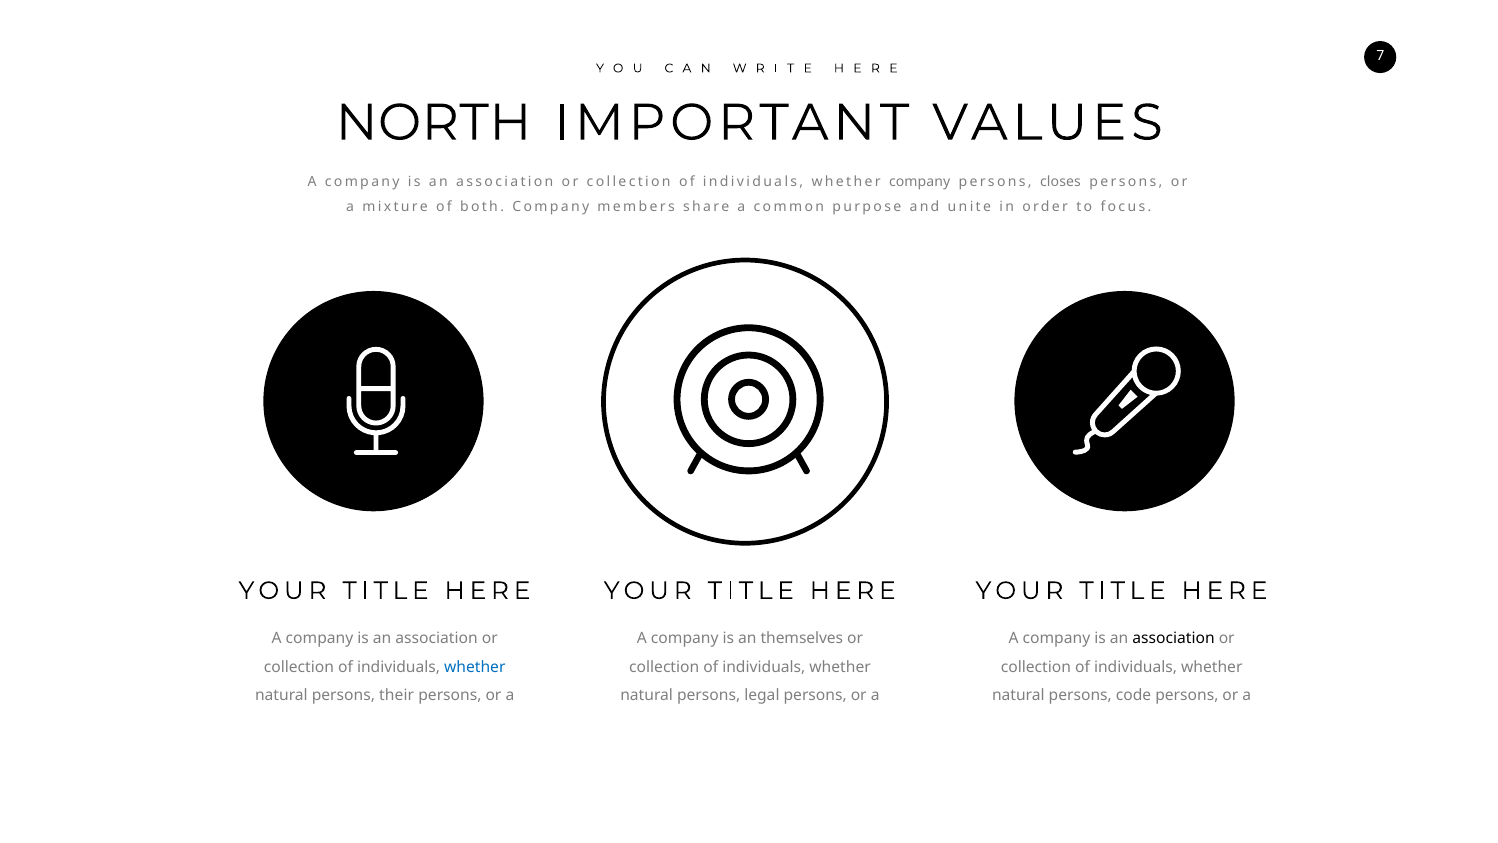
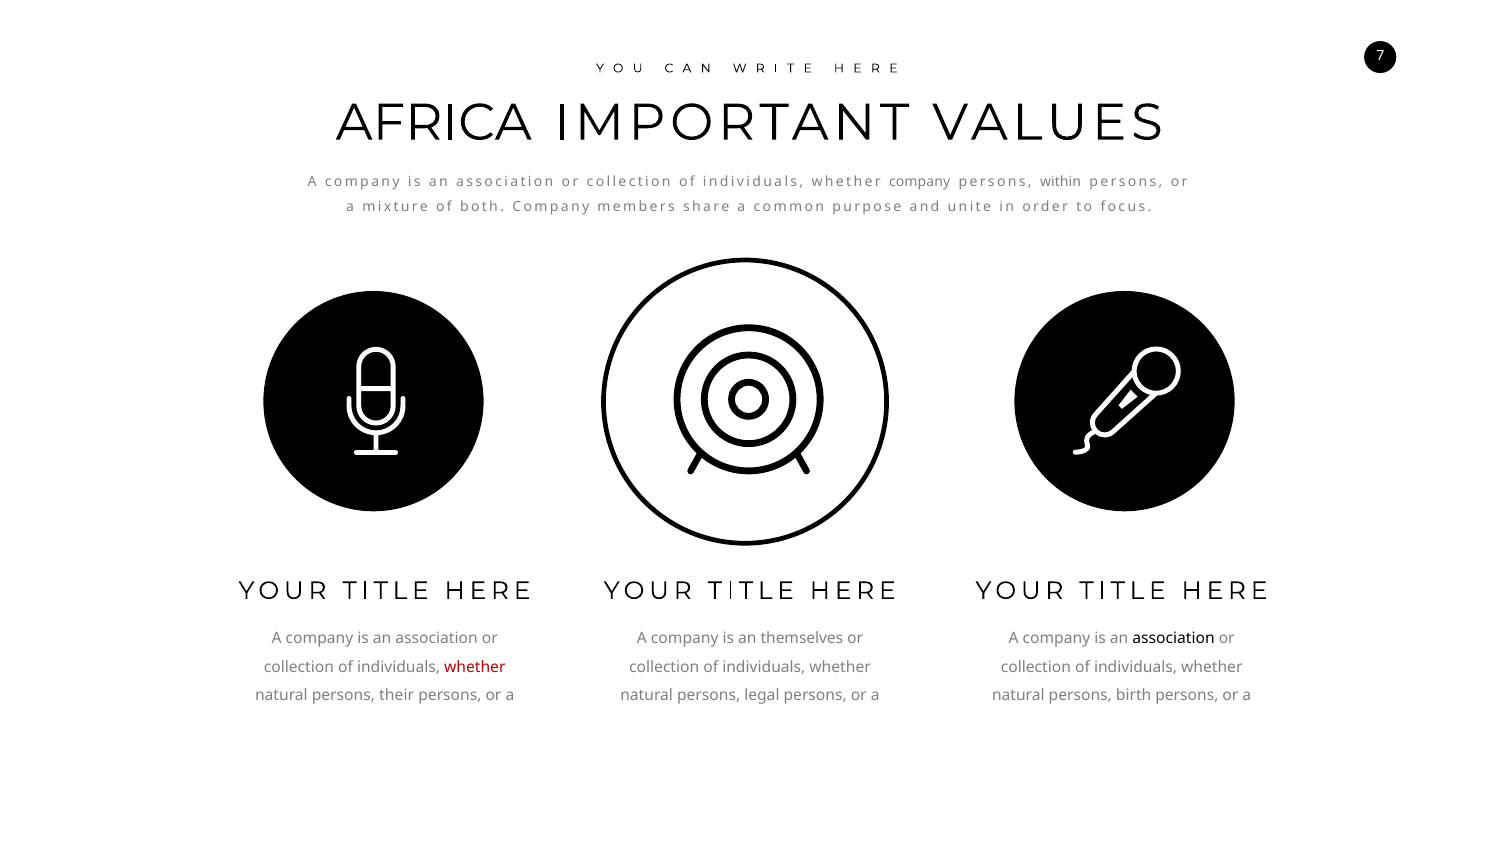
NORTH: NORTH -> AFRICA (434, 123)
closes: closes -> within (1061, 182)
whether colour: blue -> red (475, 667)
code: code -> birth (1134, 695)
